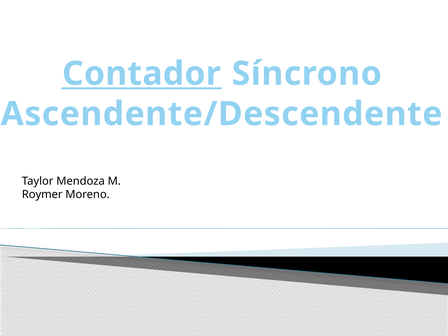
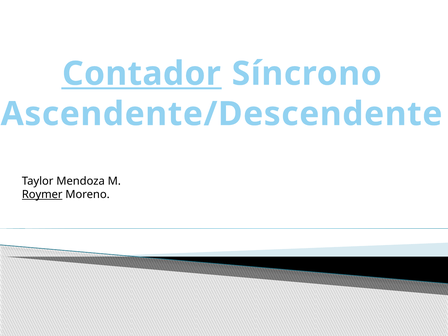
Roymer underline: none -> present (42, 195)
